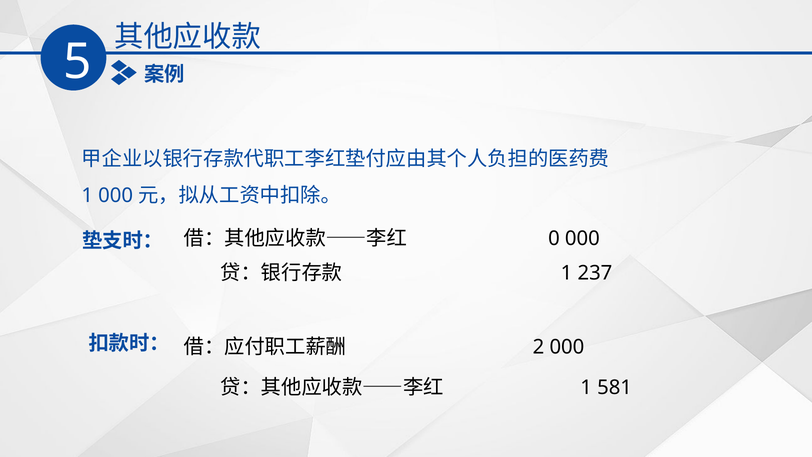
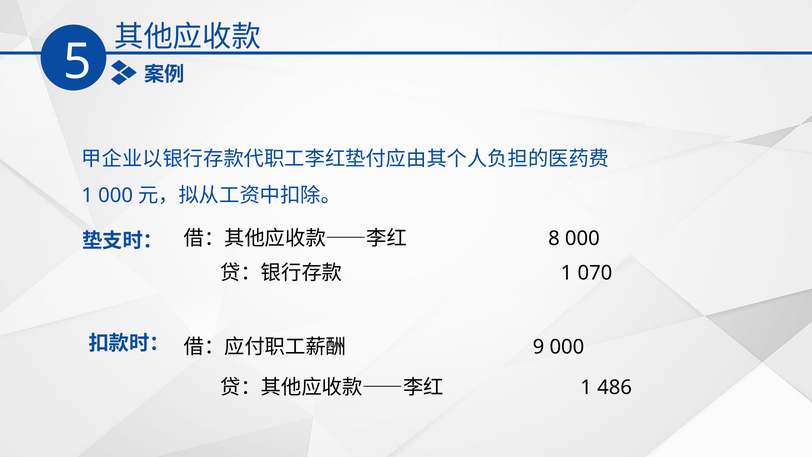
0: 0 -> 8 (554, 238)
237: 237 -> 070 (595, 273)
2: 2 -> 9 (539, 347)
581: 581 -> 486 (615, 387)
